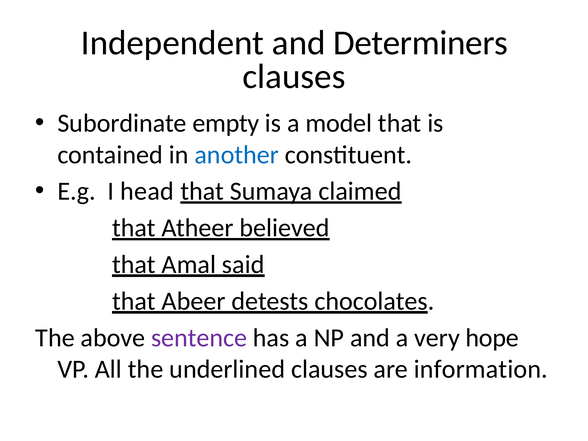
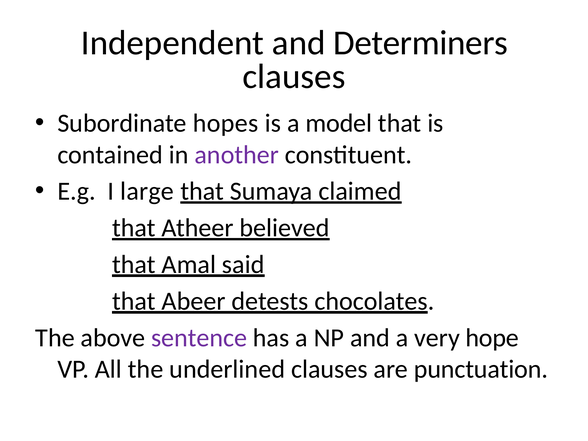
empty: empty -> hopes (226, 123)
another colour: blue -> purple (237, 155)
head: head -> large (147, 191)
information: information -> punctuation (481, 369)
